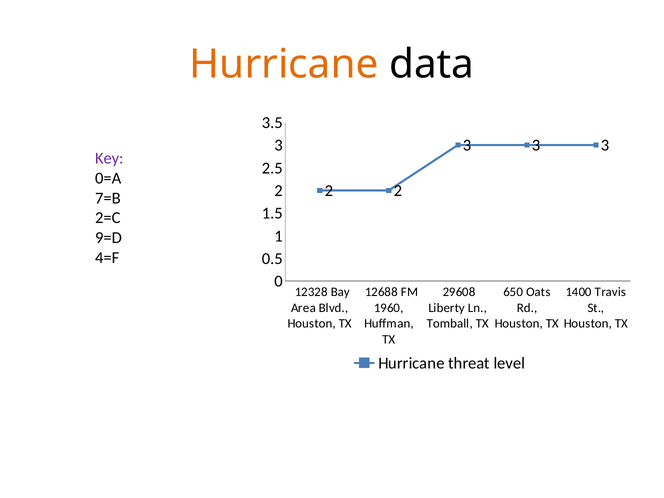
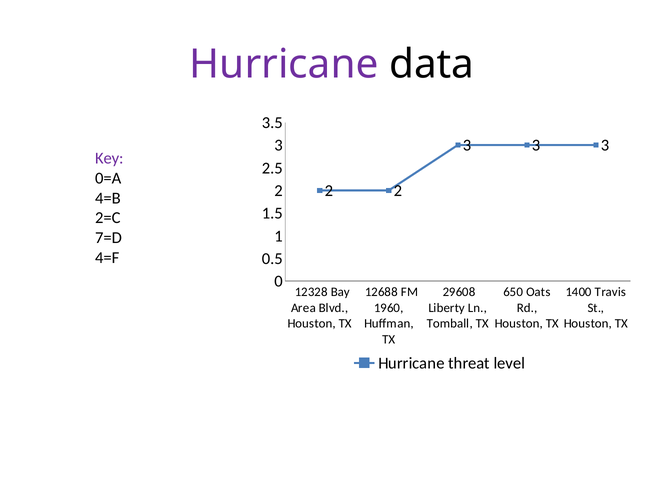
Hurricane colour: orange -> purple (284, 64)
7=B: 7=B -> 4=B (108, 198)
9=D: 9=D -> 7=D (108, 238)
